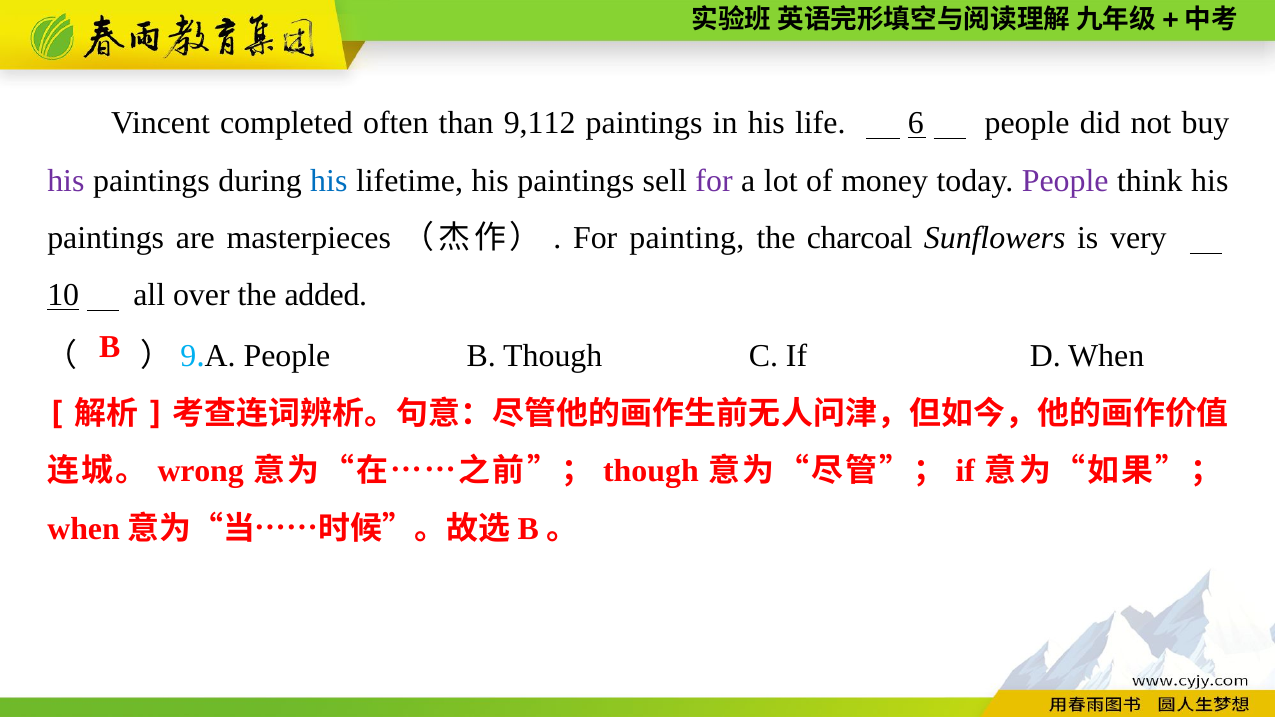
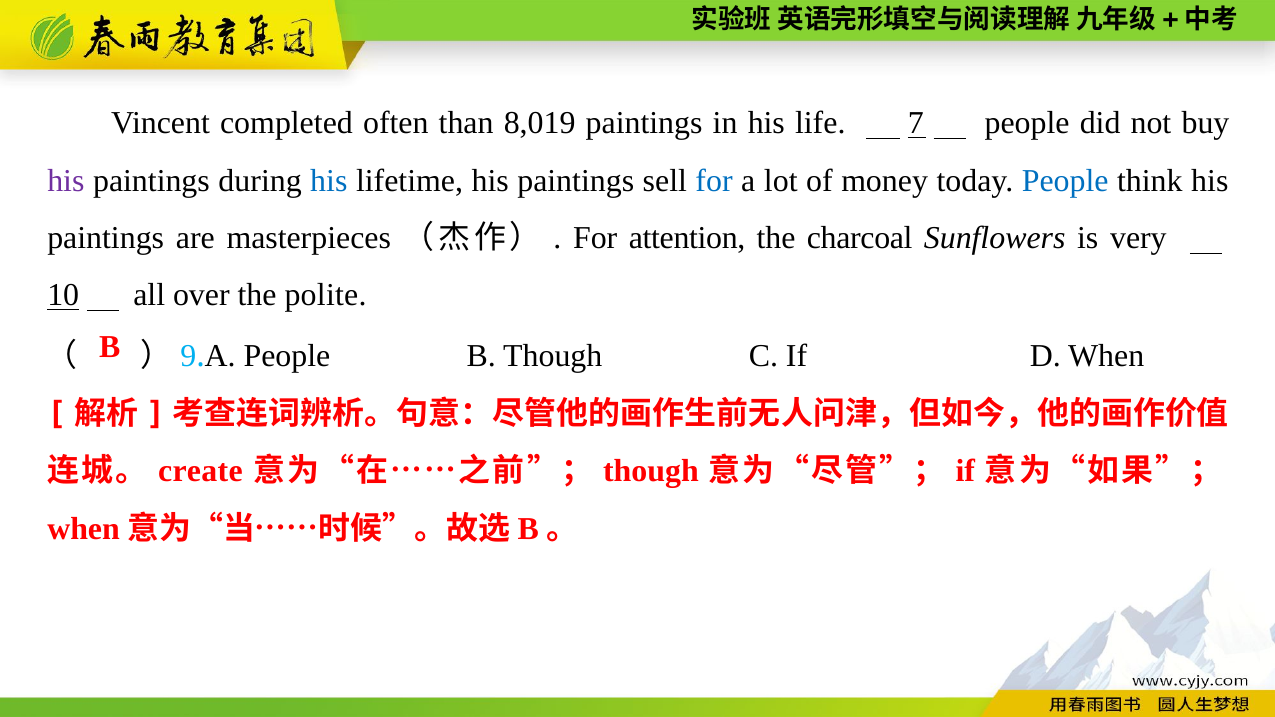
9,112: 9,112 -> 8,019 (540, 123)
6: 6 -> 7 (916, 123)
for colour: purple -> blue (714, 181)
People colour: purple -> blue (1065, 181)
painting: painting -> attention (687, 238)
added: added -> polite (326, 295)
wrong: wrong -> create (200, 471)
